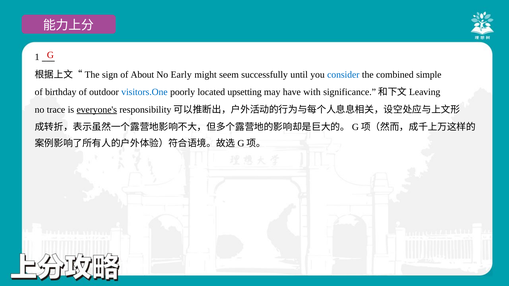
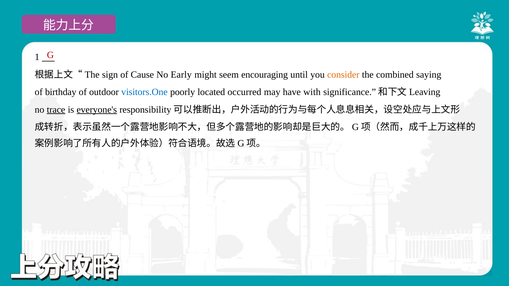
About: About -> Cause (142, 75)
successfully: successfully -> encouraging (265, 75)
consider colour: blue -> orange (343, 75)
simple: simple -> saying (429, 75)
upsetting: upsetting -> occurred (244, 92)
trace underline: none -> present (56, 110)
